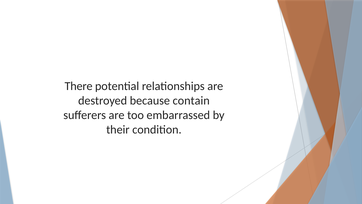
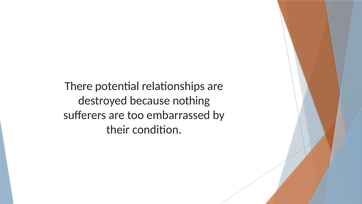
contain: contain -> nothing (191, 101)
